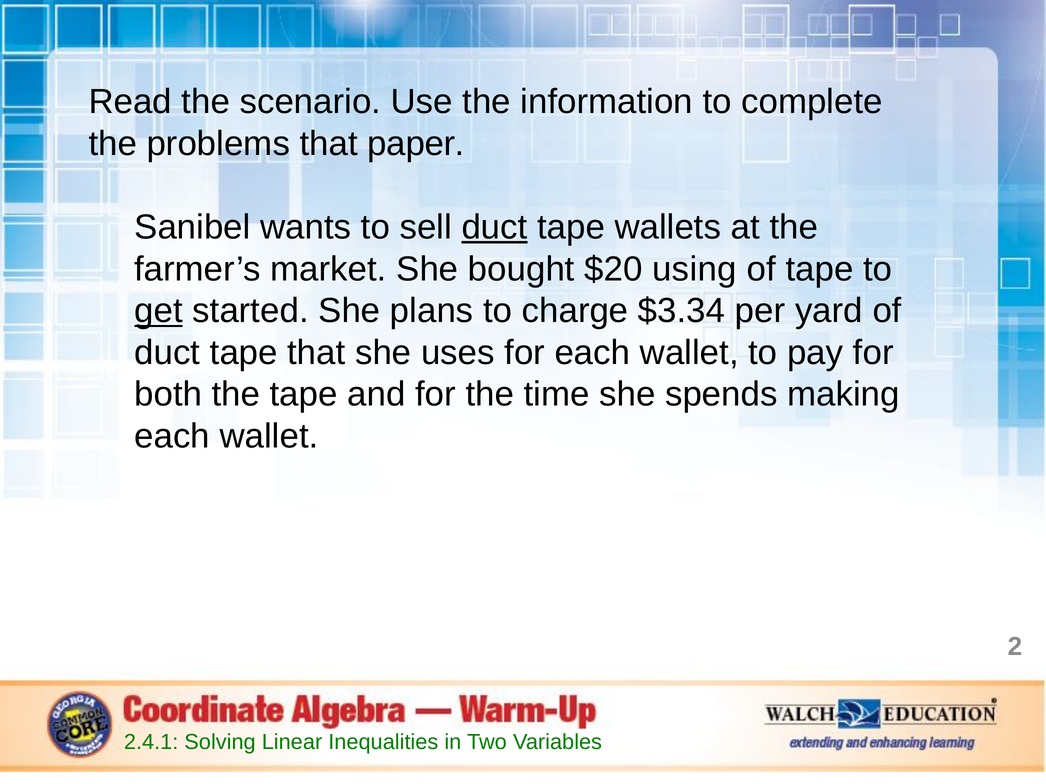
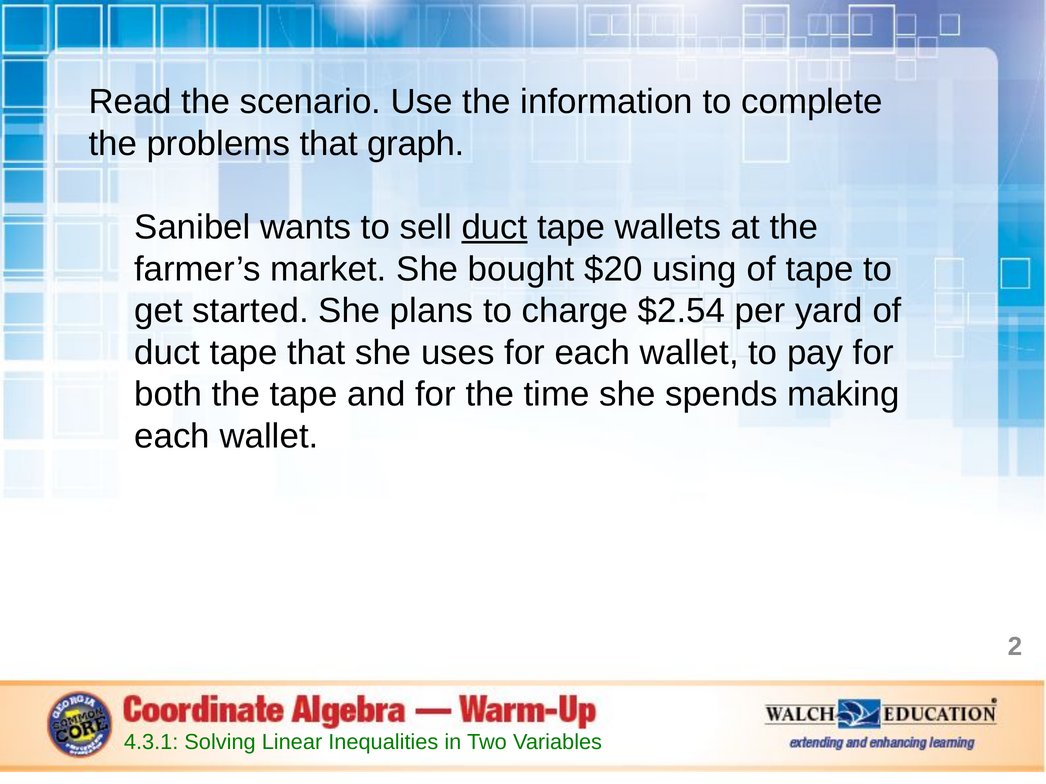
paper: paper -> graph (416, 144)
get underline: present -> none (159, 311)
$3.34: $3.34 -> $2.54 (682, 311)
2.4.1: 2.4.1 -> 4.3.1 (151, 742)
